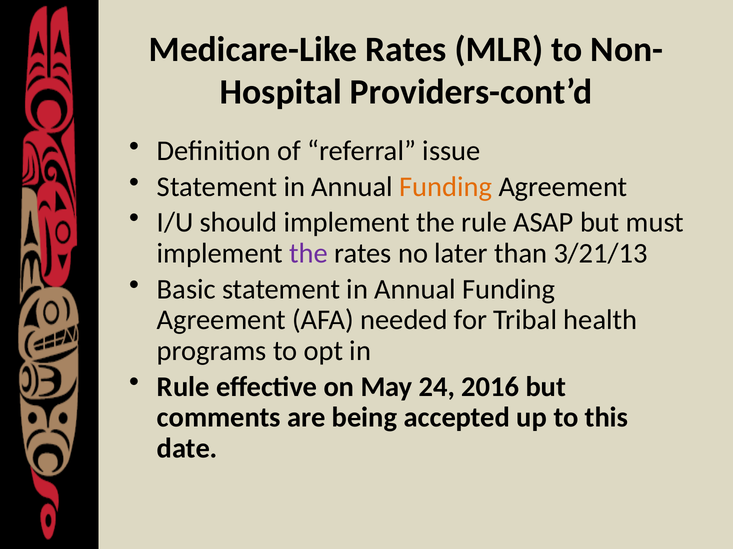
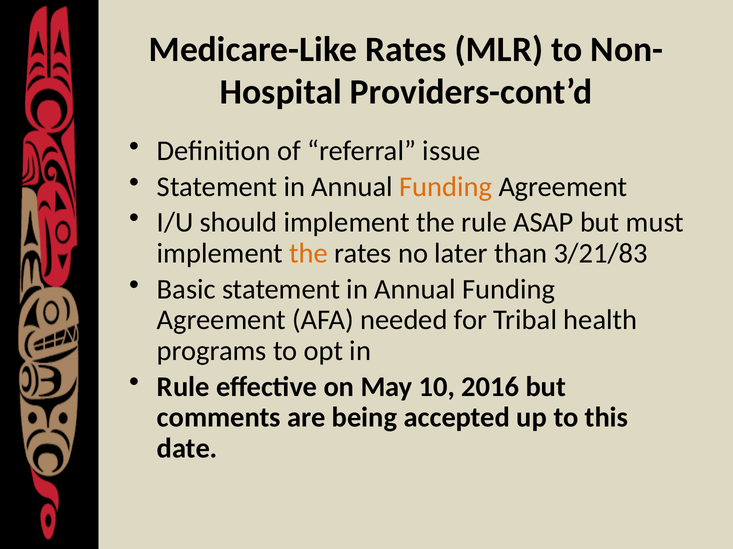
the colour: purple -> orange (309, 254)
3/21/13: 3/21/13 -> 3/21/83 (601, 254)
24: 24 -> 10 (437, 387)
